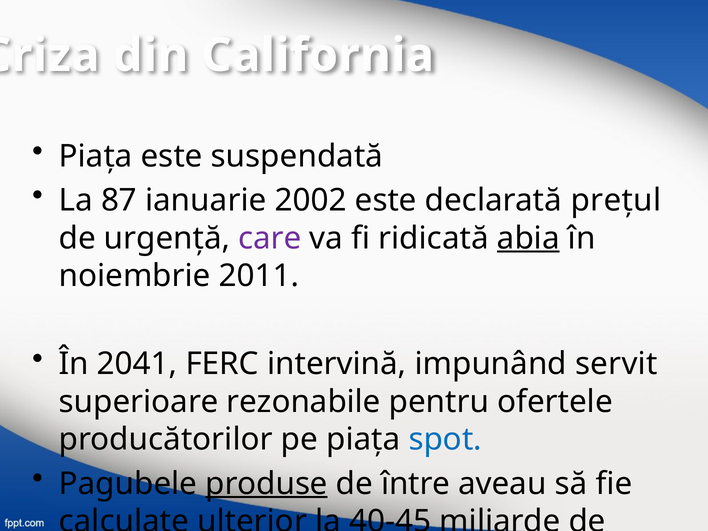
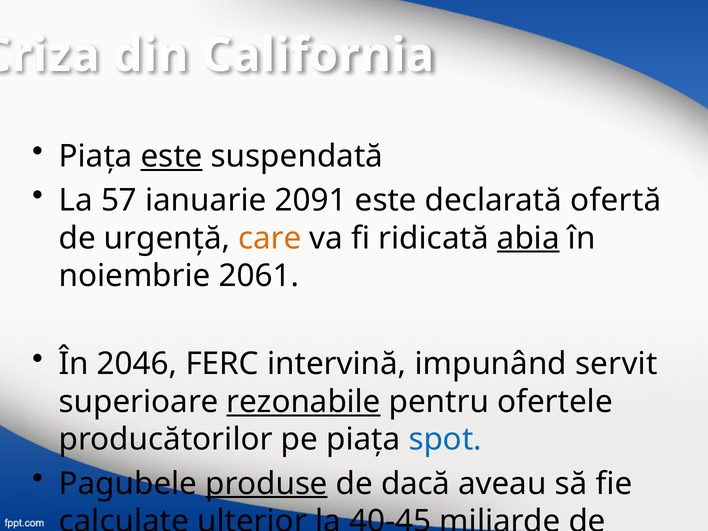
este underline: none -> present (172, 156)
87: 87 -> 57 (119, 200)
2002: 2002 -> 2091 (311, 200)
preţul: preţul -> ofertă (616, 200)
care colour: purple -> orange (270, 238)
2011: 2011 -> 2061 (259, 276)
2041: 2041 -> 2046 (137, 364)
rezonabile underline: none -> present (304, 402)
între: între -> dacă (416, 484)
